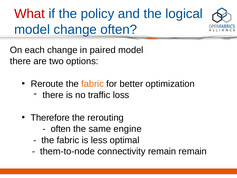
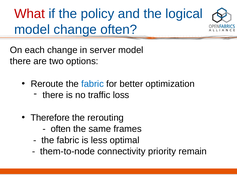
paired: paired -> server (103, 50)
fabric colour: orange -> blue (93, 84)
engine: engine -> frames (128, 129)
connectivity remain: remain -> priority (162, 151)
